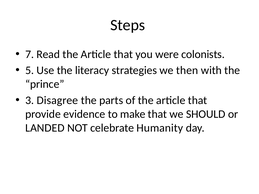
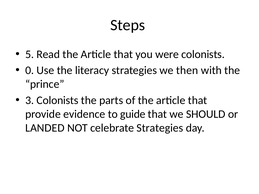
7: 7 -> 5 (30, 54)
5: 5 -> 0 (30, 70)
3 Disagree: Disagree -> Colonists (58, 100)
make: make -> guide (133, 114)
celebrate Humanity: Humanity -> Strategies (160, 128)
